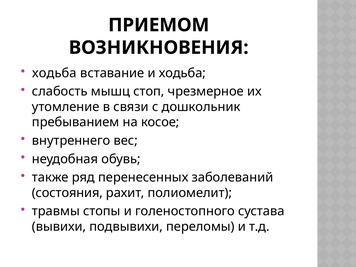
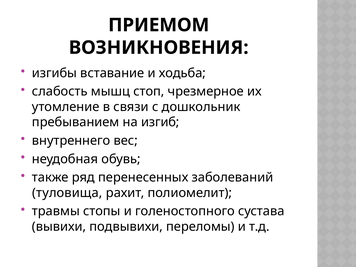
ходьба: ходьба -> изгибы (54, 73)
косое: косое -> изгиб (160, 122)
состояния: состояния -> туловища (67, 193)
